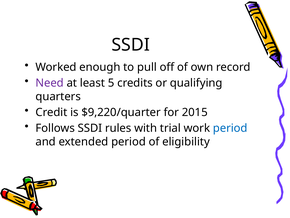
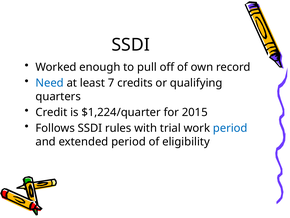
Need colour: purple -> blue (50, 83)
5: 5 -> 7 (111, 83)
$9,220/quarter: $9,220/quarter -> $1,224/quarter (121, 112)
